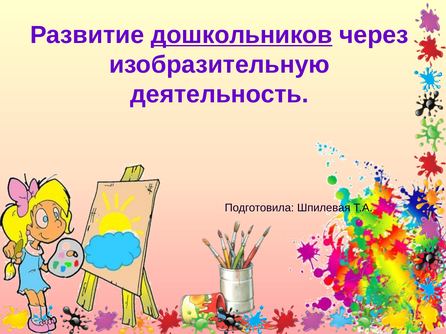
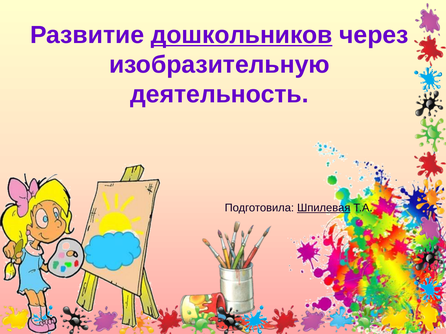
Шпилевая underline: none -> present (324, 208)
